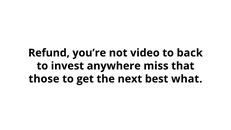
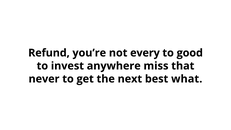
video: video -> every (145, 53)
back: back -> good (190, 53)
those: those -> never (44, 79)
